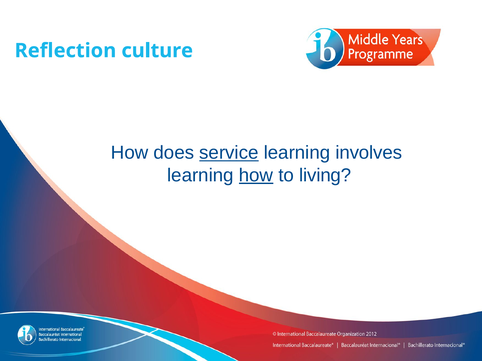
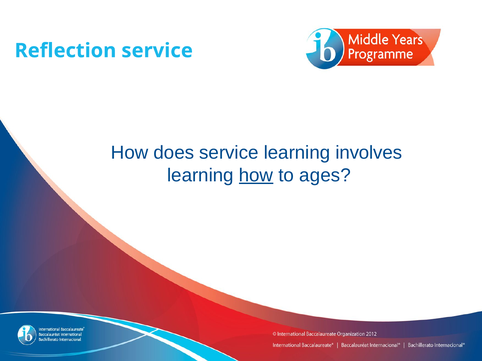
Reflection culture: culture -> service (157, 51)
service underline: present -> none (229, 153)
living: living -> ages (325, 175)
